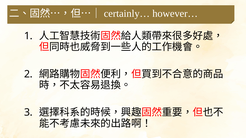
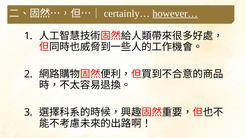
however… underline: none -> present (175, 14)
